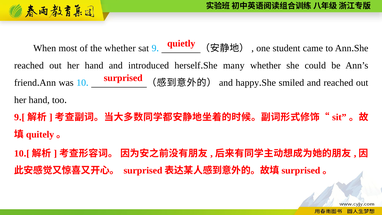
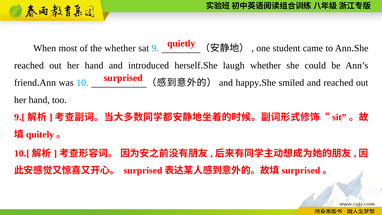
many: many -> laugh (234, 65)
